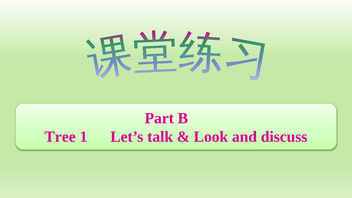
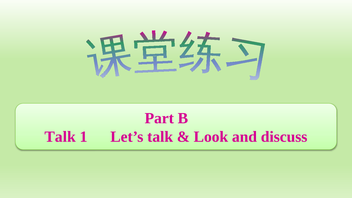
Tree: Tree -> Talk (60, 137)
